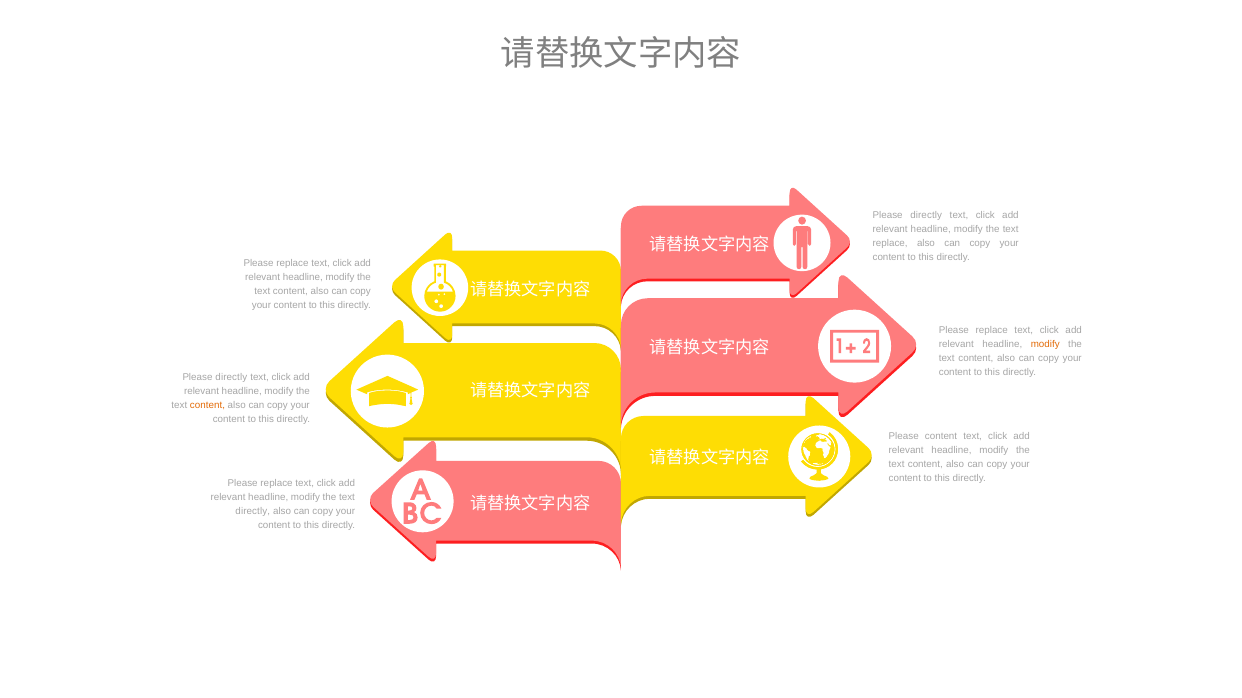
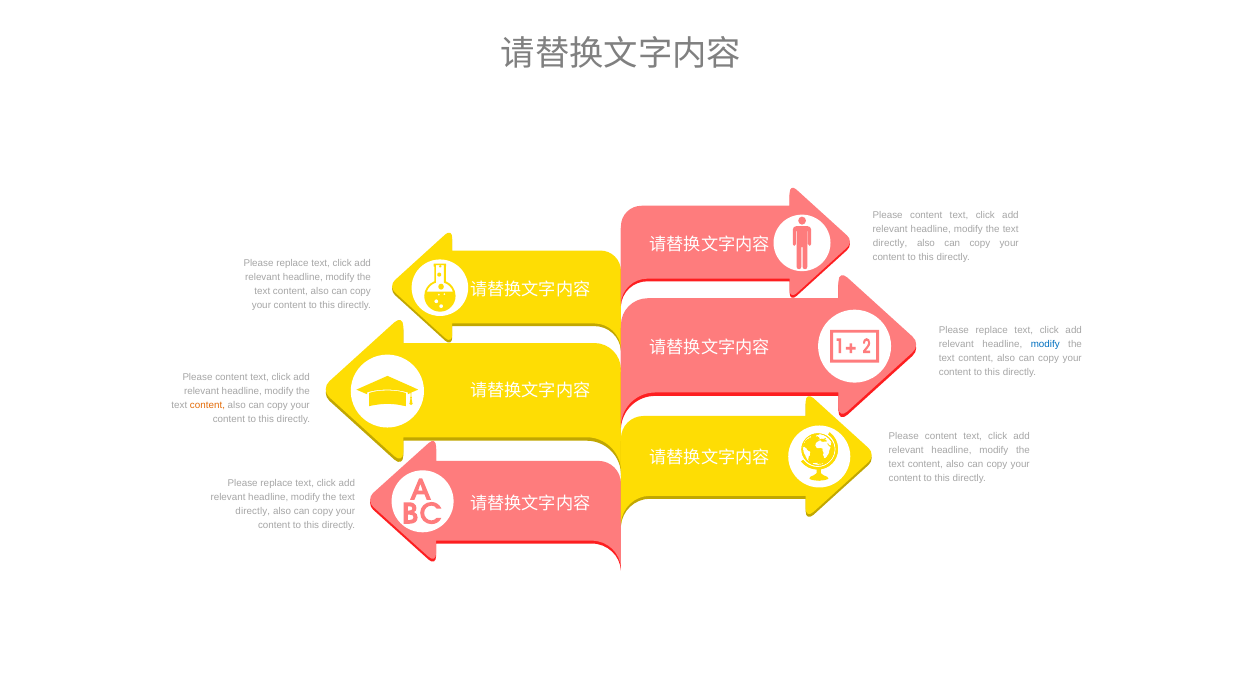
directly: directly -> content (926, 216)
replace: replace -> directly (890, 244)
modify colour: orange -> blue (1045, 344)
directly: directly -> content (231, 378)
